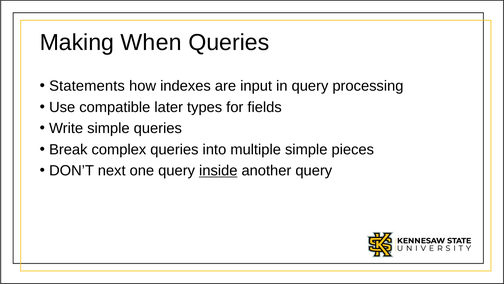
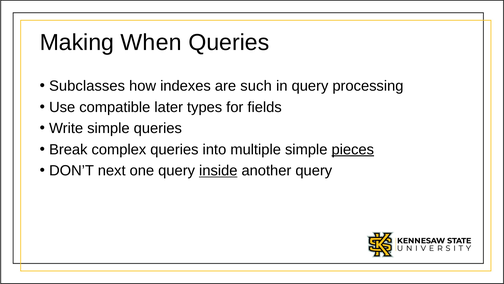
Statements: Statements -> Subclasses (87, 86)
input: input -> such (256, 86)
pieces underline: none -> present (353, 149)
